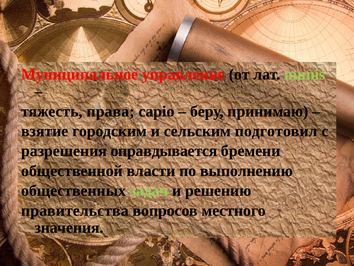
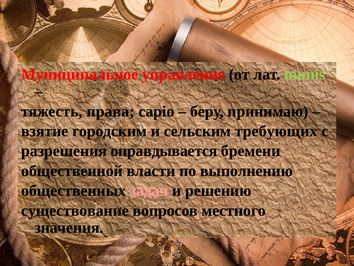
подготовил: подготовил -> требующих (276, 131)
задач colour: light green -> pink (149, 190)
правительства: правительства -> существование (75, 210)
